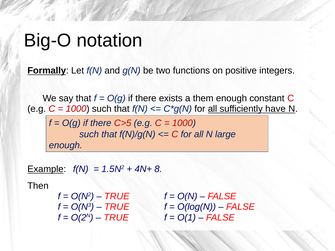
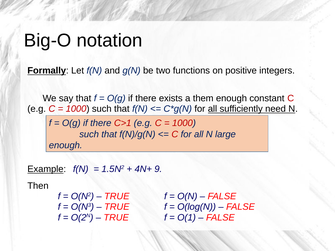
have: have -> need (276, 109)
C>5: C>5 -> C>1 (123, 123)
8: 8 -> 9 (158, 169)
